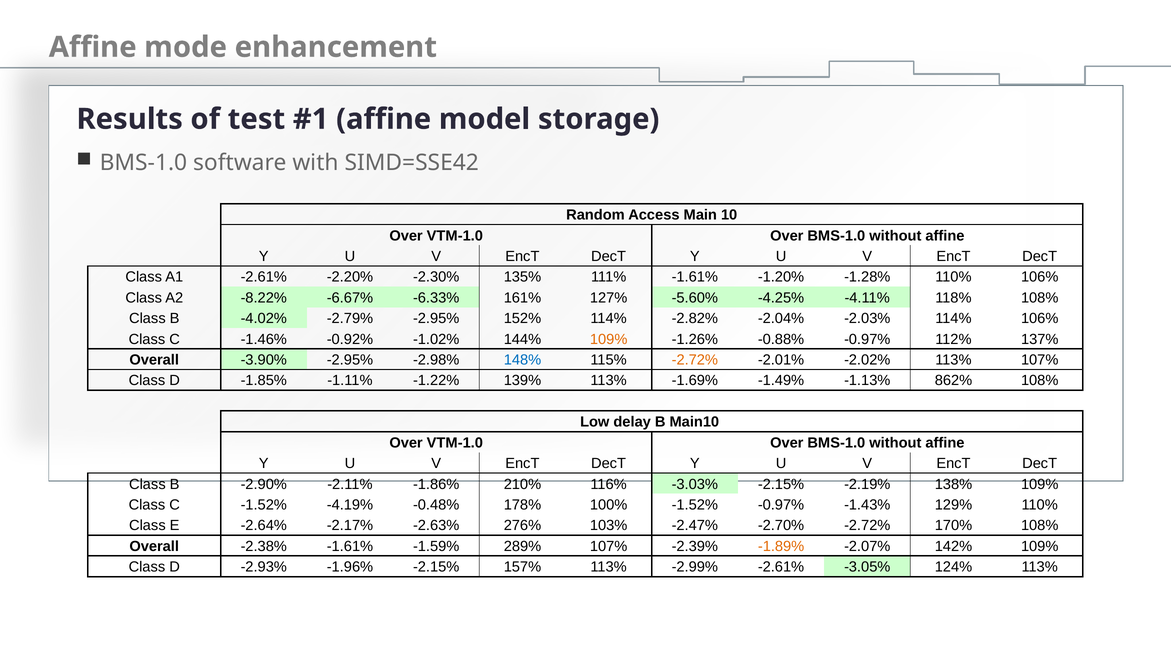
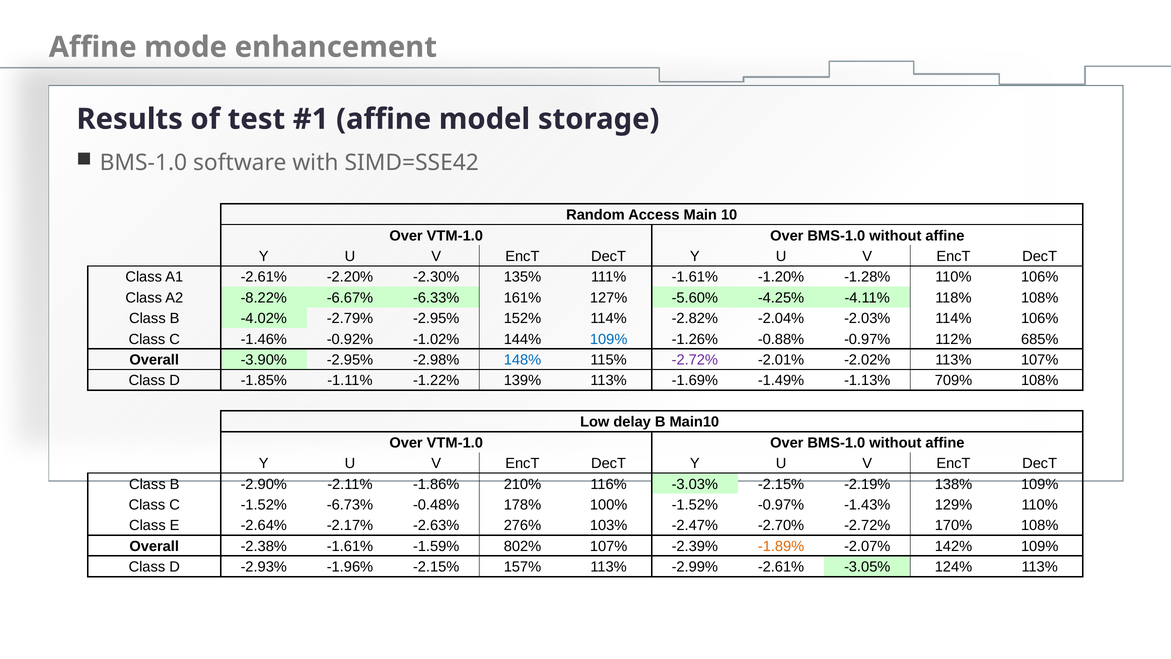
109% colour: orange -> blue (609, 339)
137%: 137% -> 685% (1040, 339)
-2.72% colour: orange -> purple (695, 360)
862%: 862% -> 709% (954, 380)
-4.19%: -4.19% -> -6.73% (350, 505)
289%: 289% -> 802% (522, 546)
